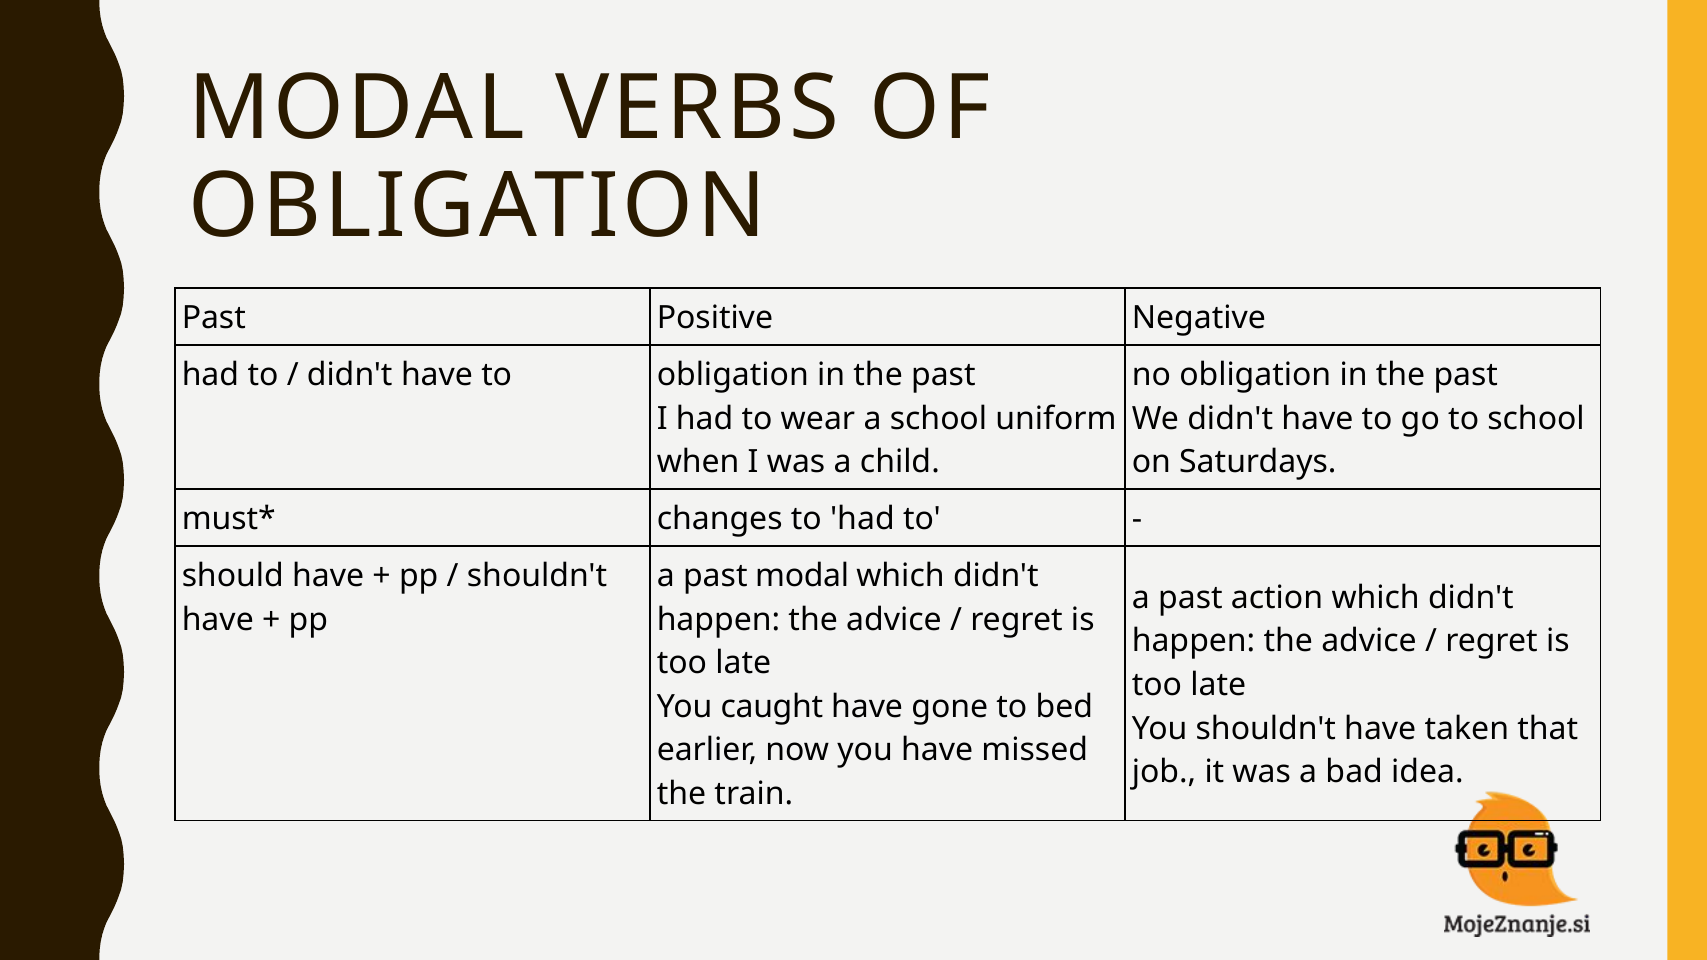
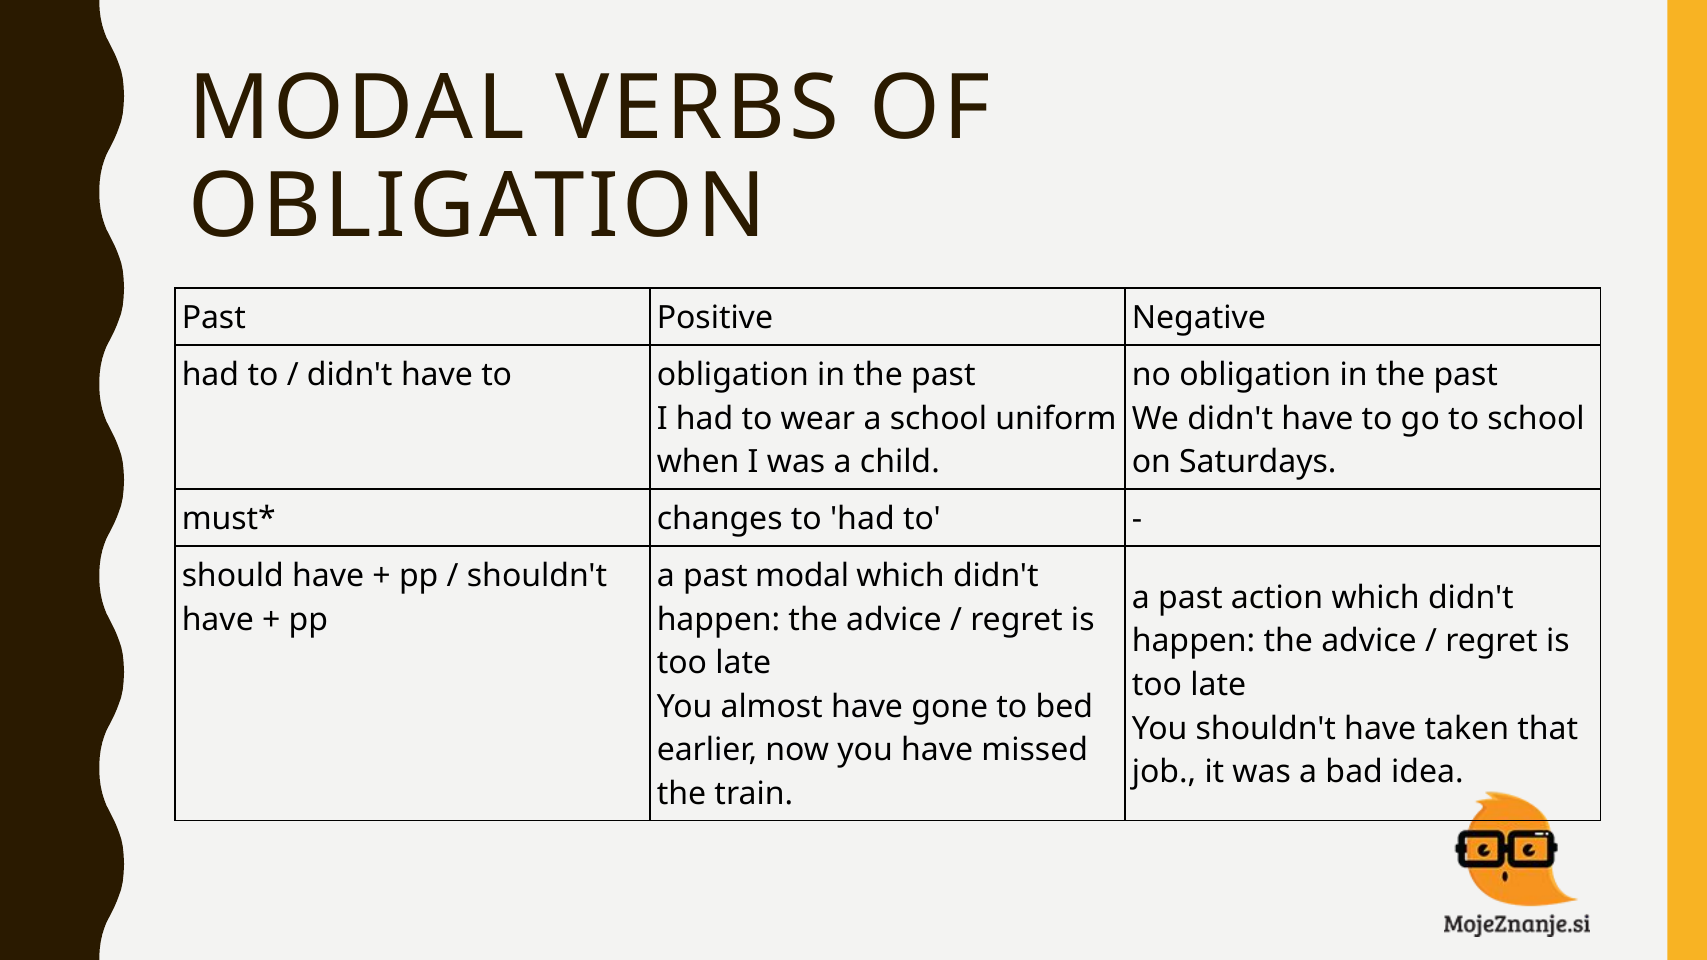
caught: caught -> almost (772, 707)
